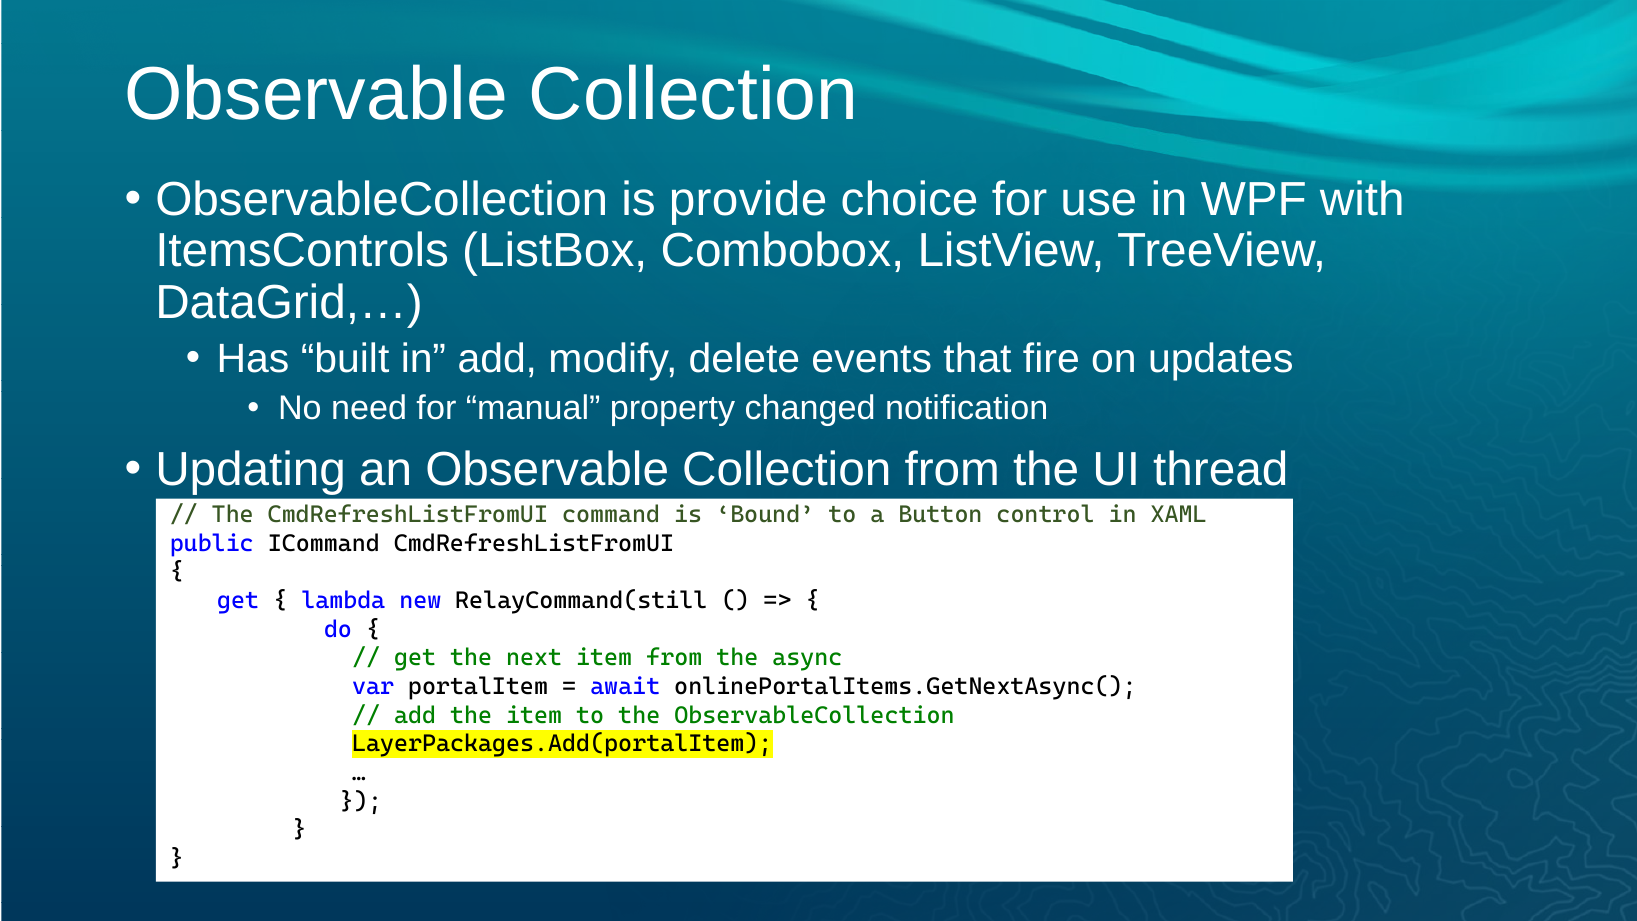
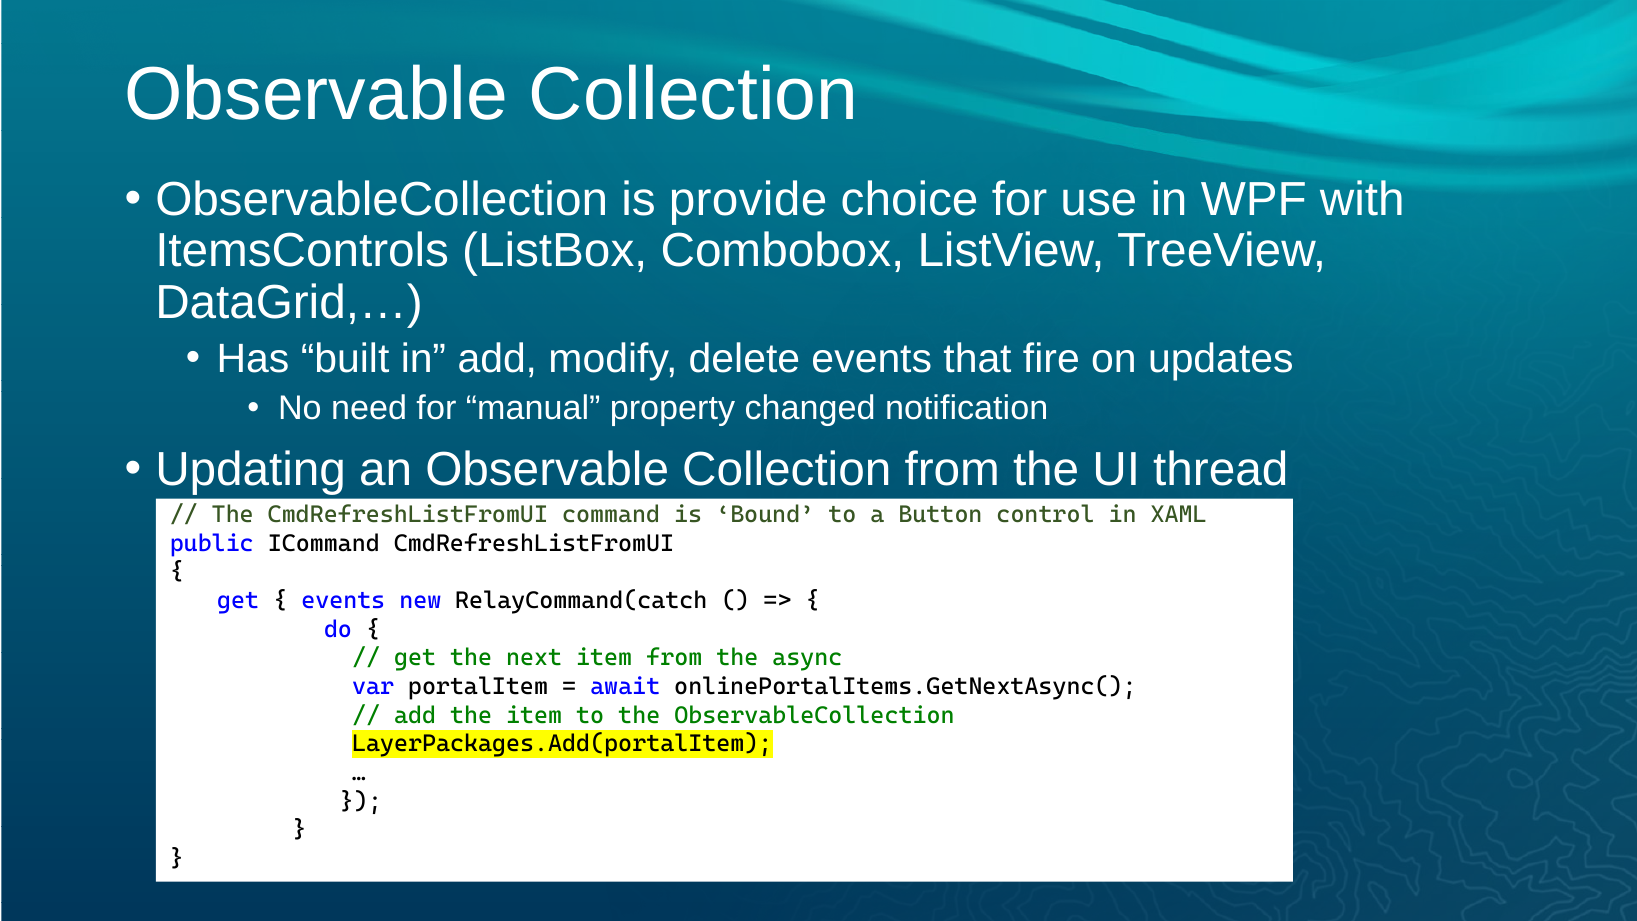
lambda: lambda -> events (343, 601)
RelayCommand(still: RelayCommand(still -> RelayCommand(catch (581, 601)
